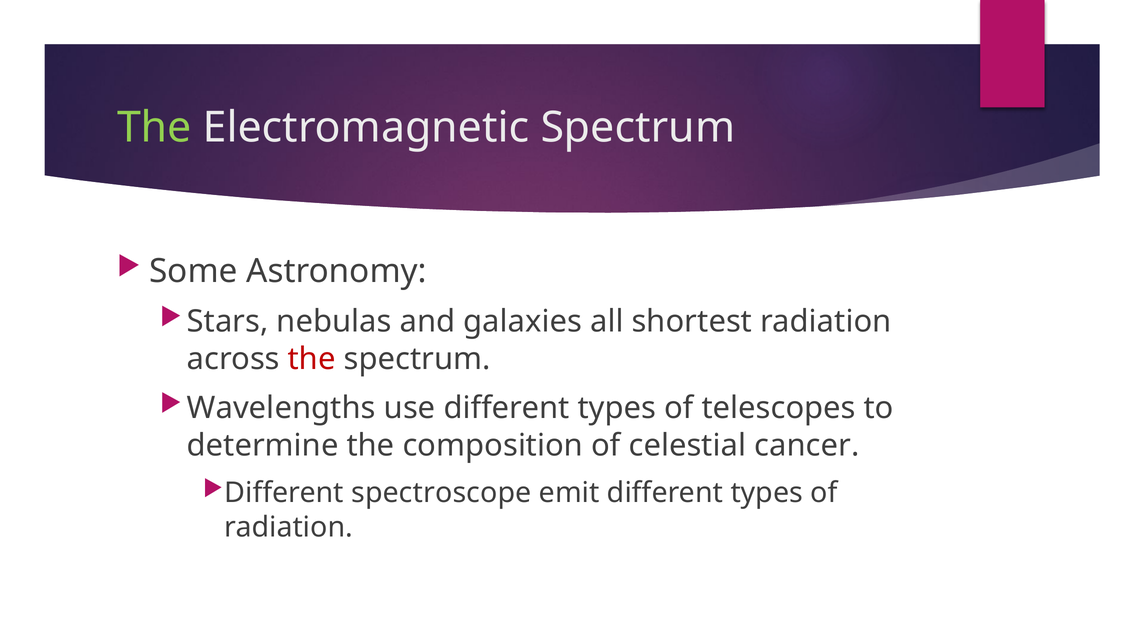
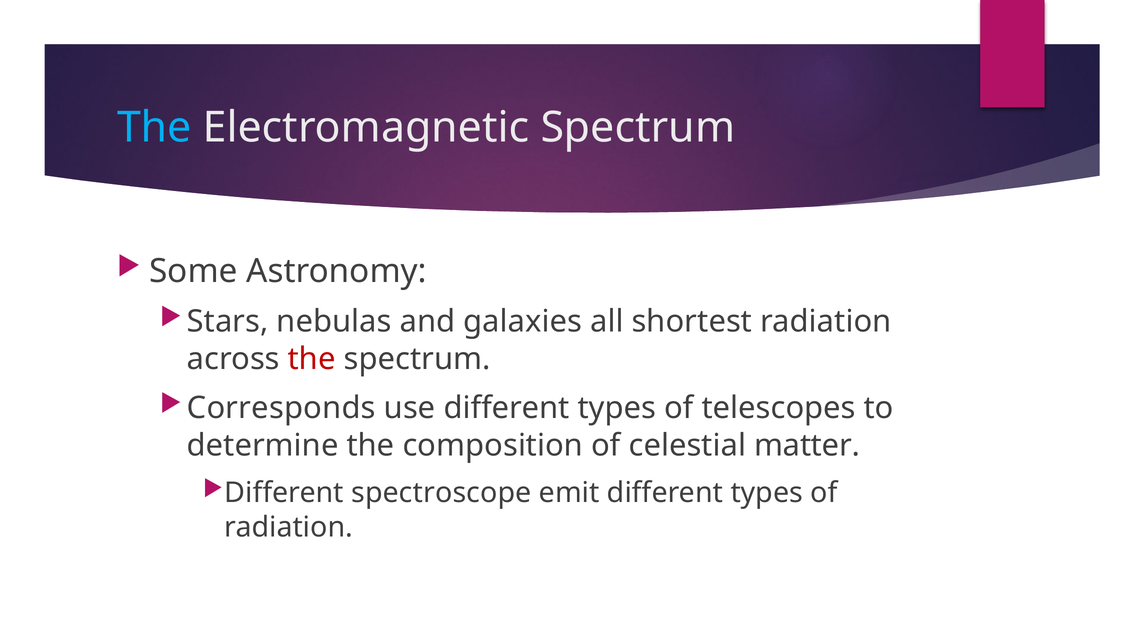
The colour: light green -> light blue (154, 128)
Wavelengths: Wavelengths -> Corresponds (281, 408)
cancer: cancer -> matter (807, 445)
